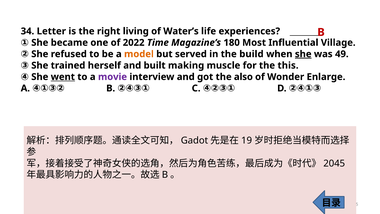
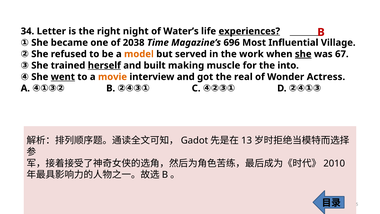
living: living -> night (136, 31)
experiences underline: none -> present (249, 31)
2022: 2022 -> 2038 (134, 43)
180: 180 -> 696 (232, 43)
build: build -> work (251, 54)
49: 49 -> 67 (342, 54)
herself underline: none -> present (104, 65)
this: this -> into (288, 65)
movie colour: purple -> orange (113, 77)
also: also -> real (243, 77)
Enlarge: Enlarge -> Actress (326, 77)
19: 19 -> 13 (247, 140)
2045: 2045 -> 2010 (334, 163)
